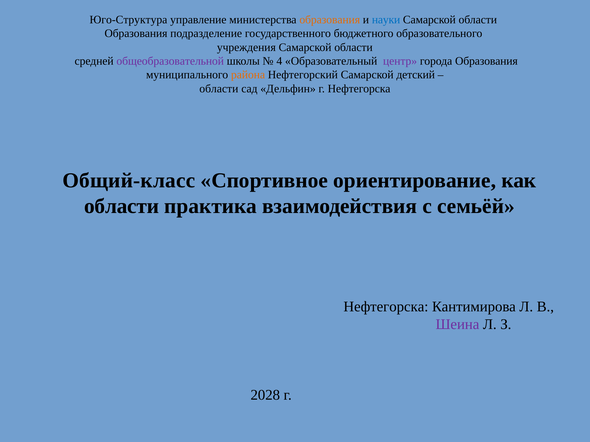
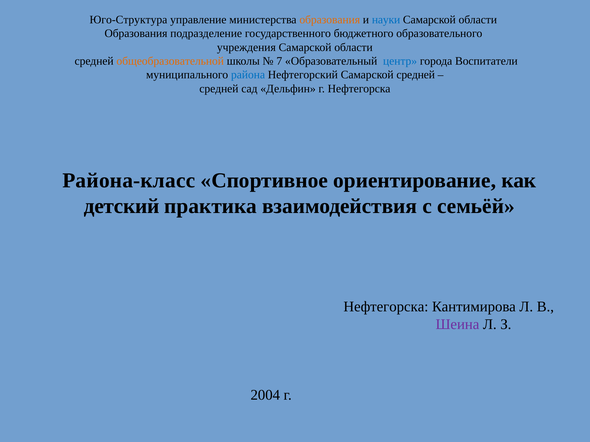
общеобразовательной colour: purple -> orange (170, 61)
4: 4 -> 7 (279, 61)
центр colour: purple -> blue (400, 61)
города Образования: Образования -> Воспитатели (486, 61)
района colour: orange -> blue (248, 75)
Самарской детский: детский -> средней (416, 75)
области: области -> средней (219, 89)
Общий-класс: Общий-класс -> Района-класс (129, 181)
области: области -> детский (122, 206)
2028: 2028 -> 2004 (265, 395)
